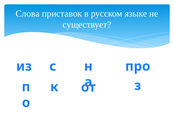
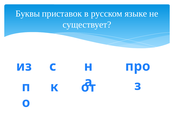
Слова: Слова -> Буквы (28, 13)
